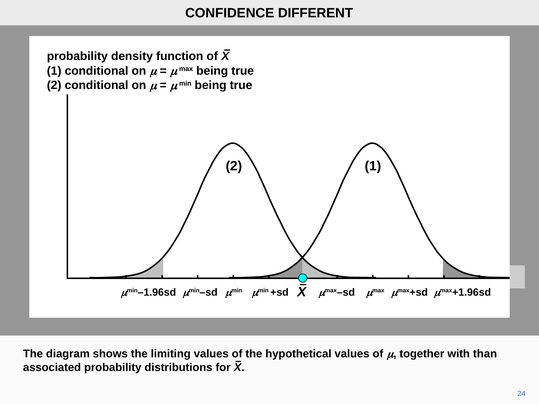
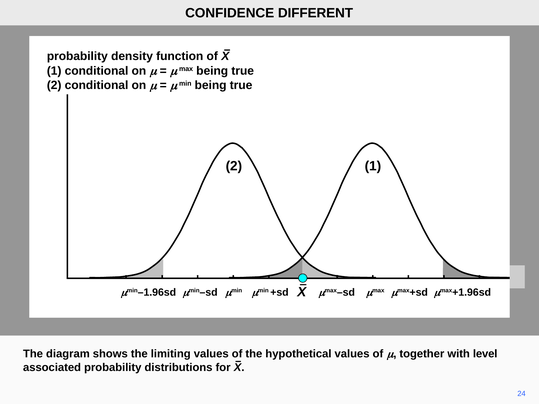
than: than -> level (485, 354)
